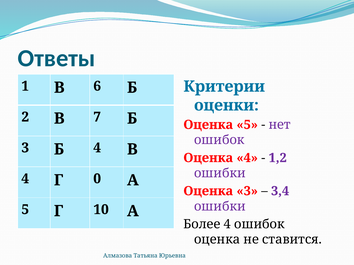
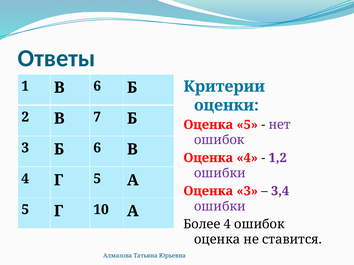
Б 4: 4 -> 6 (97, 148)
Г 0: 0 -> 5 (97, 179)
